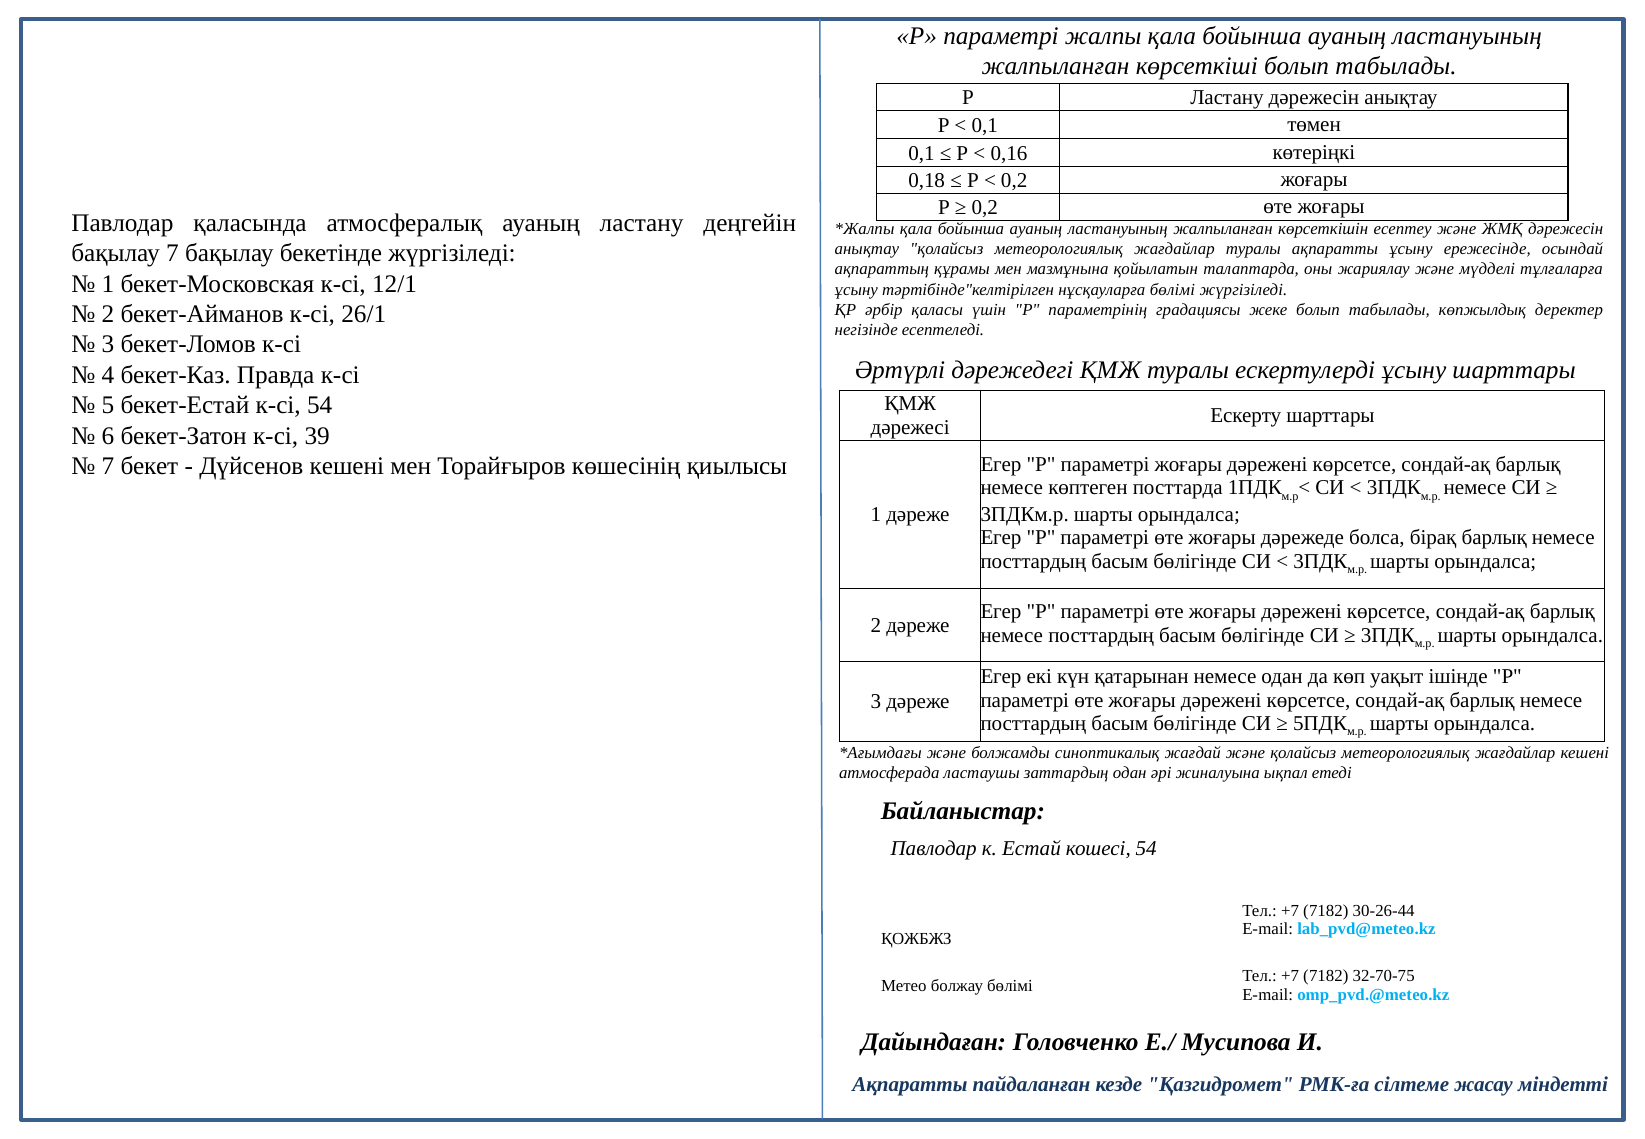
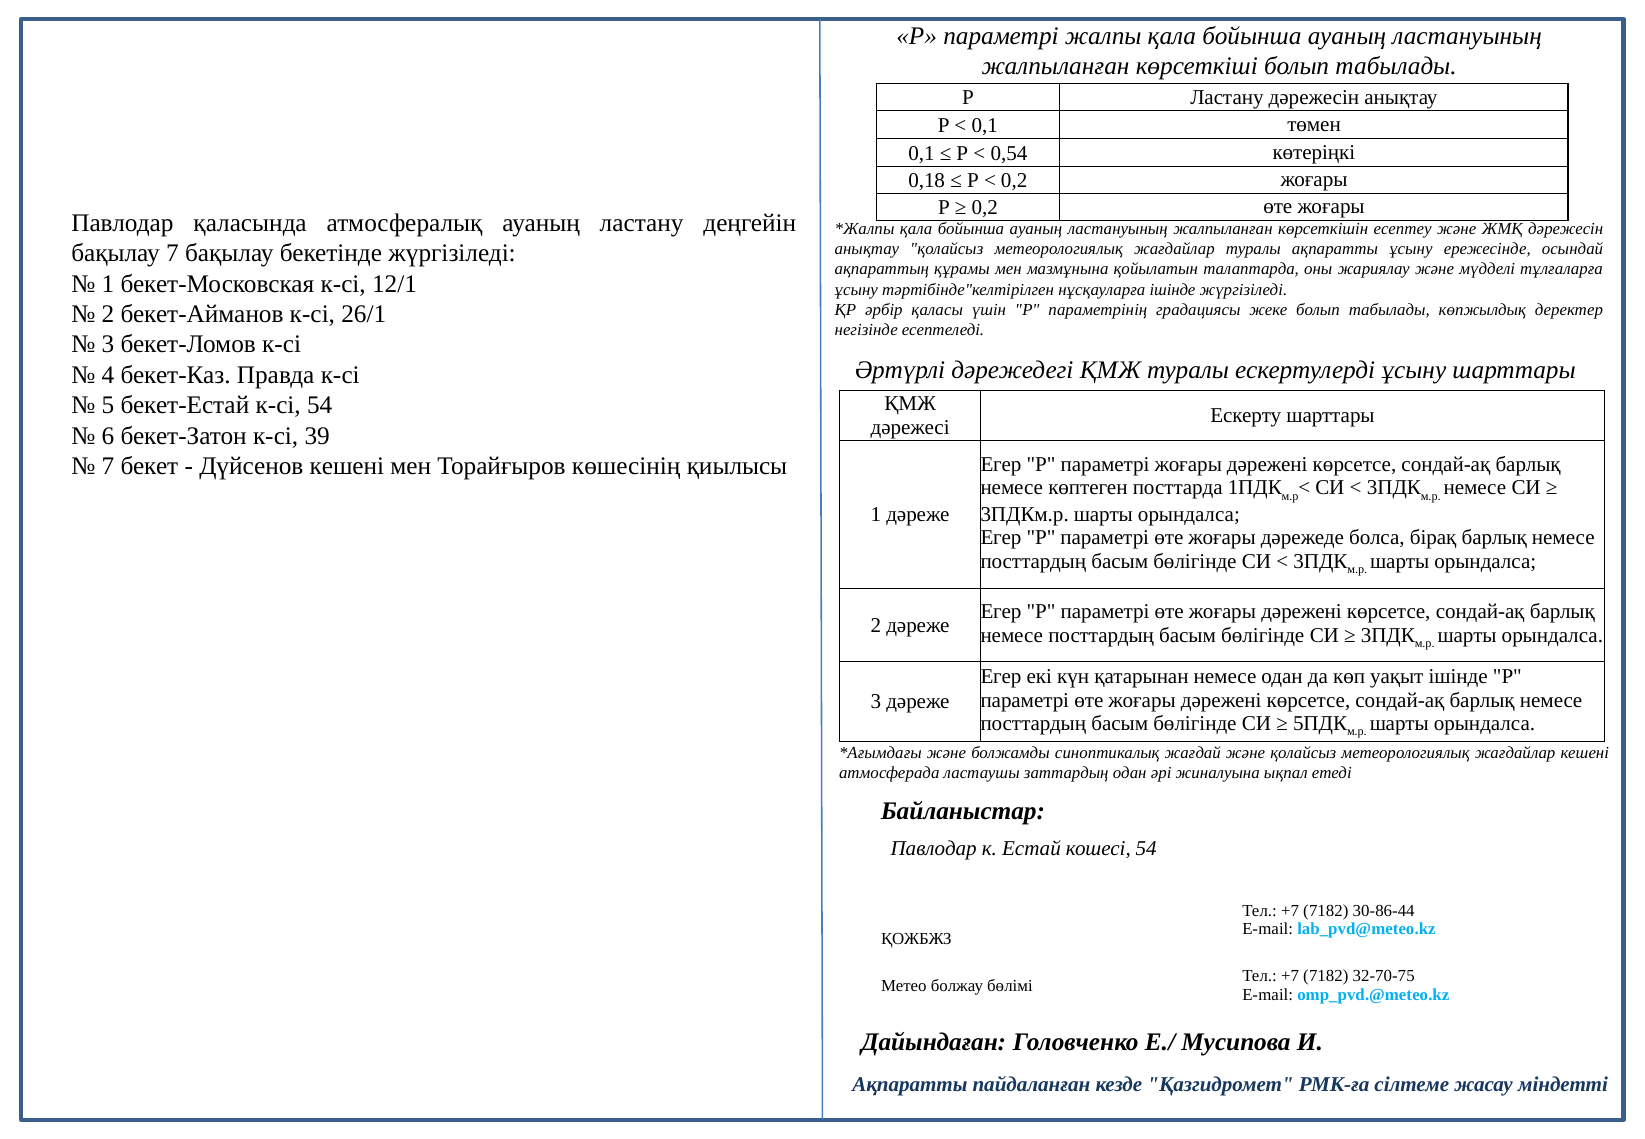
0,16: 0,16 -> 0,54 (1009, 153)
нұсқауларға бөлімі: бөлімі -> ішінде (1173, 290)
30-26-44: 30-26-44 -> 30-86-44 (1384, 910)
